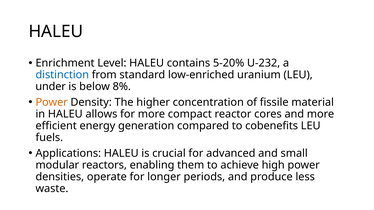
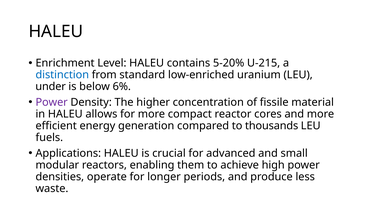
U-232: U-232 -> U-215 (264, 63)
8%: 8% -> 6% (122, 87)
Power colour: orange -> purple (52, 102)
cobenefits: cobenefits -> thousands (272, 126)
